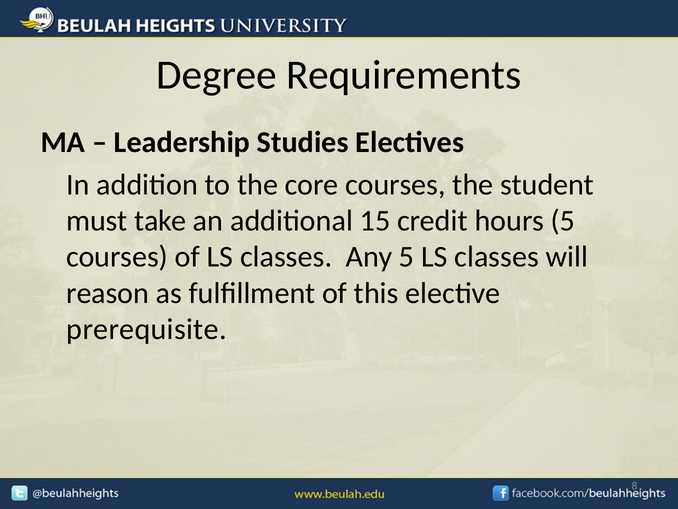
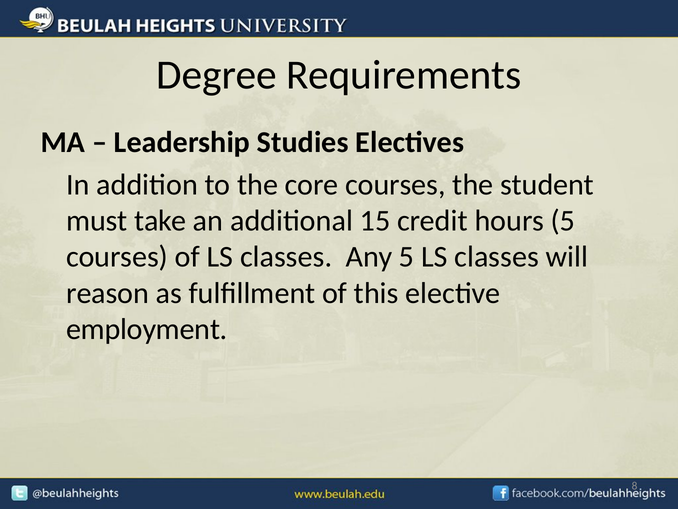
prerequisite: prerequisite -> employment (147, 329)
